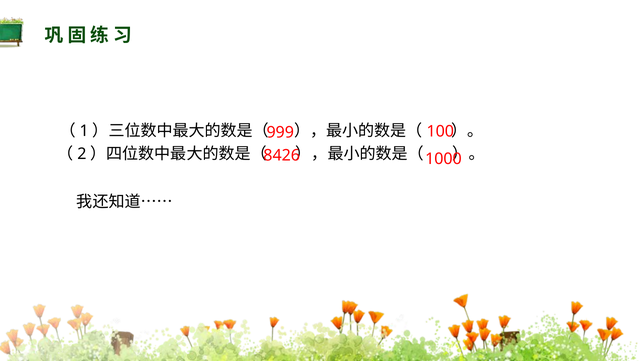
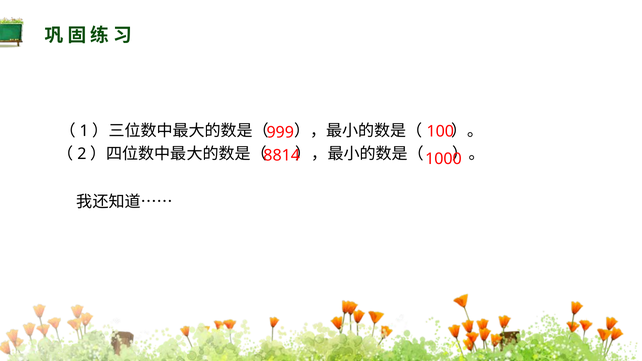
8426: 8426 -> 8814 (282, 155)
